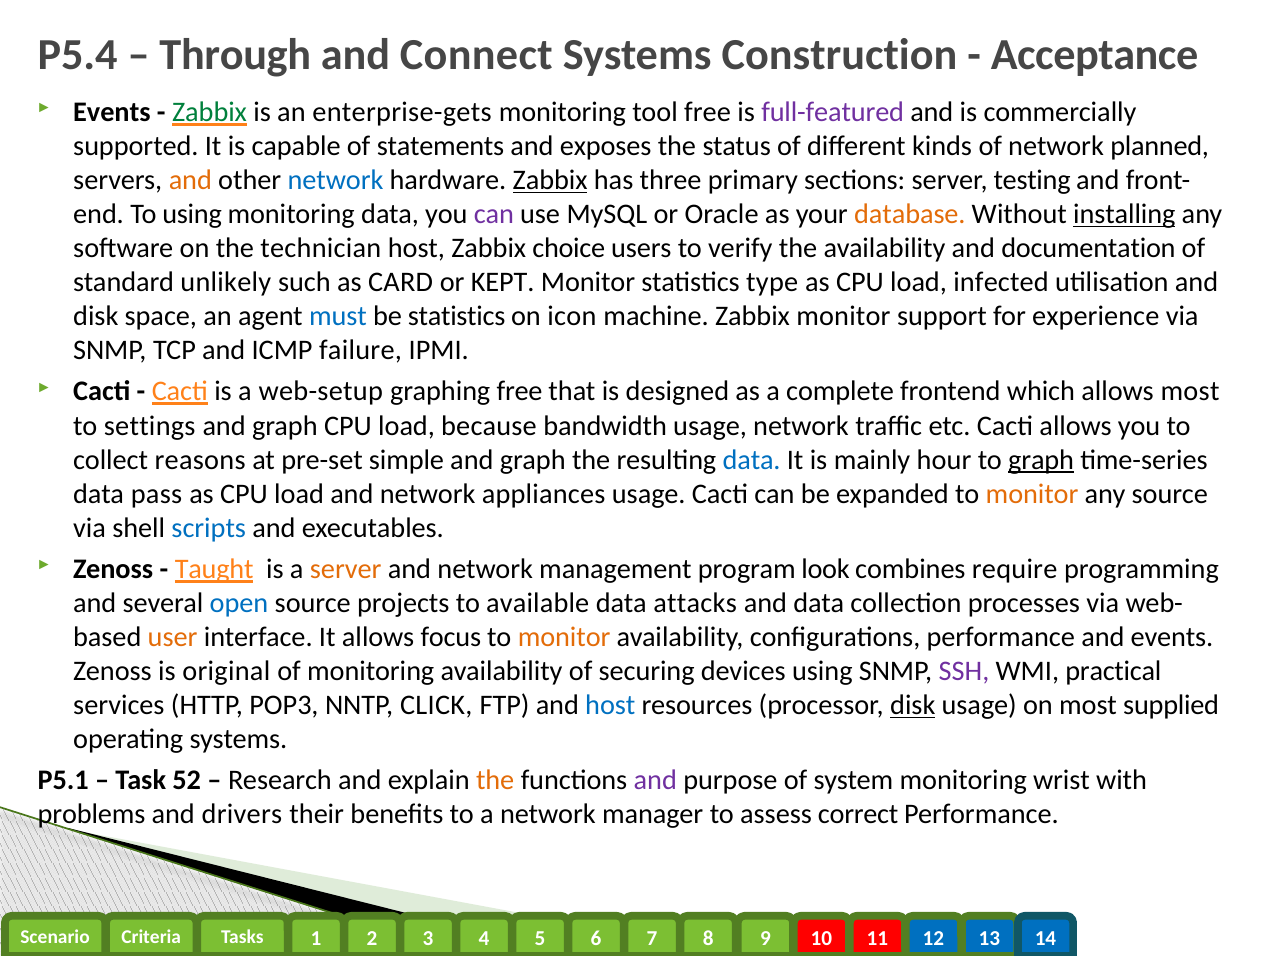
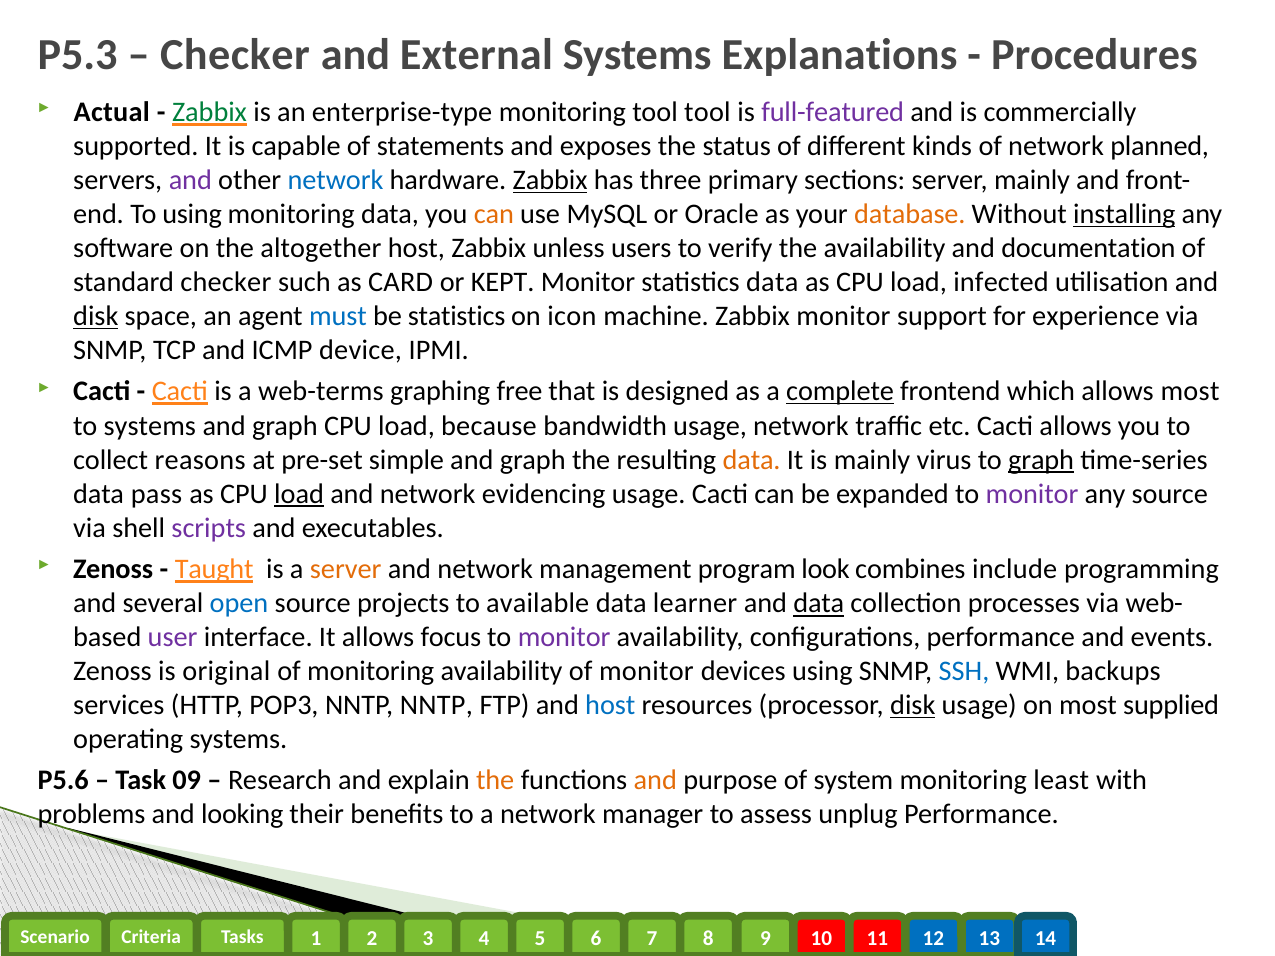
P5.4: P5.4 -> P5.3 (78, 54)
Through: Through -> Checker (235, 54)
Connect: Connect -> External (476, 54)
Construction: Construction -> Explanations (839, 54)
Acceptance: Acceptance -> Procedures (1094, 54)
Events: Events -> Actual (112, 112)
enterprise-gets: enterprise-gets -> enterprise-type (402, 112)
tool free: free -> tool (707, 112)
and colour: orange -> purple (190, 180)
server testing: testing -> mainly (1032, 180)
can colour: purple -> orange (494, 214)
technician: technician -> altogether (321, 248)
choice: choice -> unless (569, 248)
standard unlikely: unlikely -> checker (226, 282)
statistics type: type -> data (772, 282)
disk underline: none -> present (96, 316)
failure: failure -> device (361, 350)
web-setup: web-setup -> web-terms (321, 391)
complete underline: none -> present (840, 391)
to settings: settings -> systems (150, 426)
data colour: blue -> orange (752, 460)
hour: hour -> virus (944, 460)
load underline: none -> present (299, 494)
appliances: appliances -> evidencing (544, 494)
monitor colour: orange -> purple (1032, 494)
scripts colour: blue -> purple (209, 528)
require: require -> include (1015, 569)
attacks: attacks -> learner (695, 604)
data underline: none -> present (819, 604)
user colour: orange -> purple (173, 638)
monitor colour: orange -> purple (564, 638)
of securing: securing -> monitor (646, 672)
SSH colour: purple -> blue (964, 672)
practical: practical -> backups (1113, 672)
NNTP CLICK: CLICK -> NNTP (436, 706)
P5.1: P5.1 -> P5.6 (63, 781)
52: 52 -> 09 (187, 781)
and colour: purple -> orange (655, 781)
wrist: wrist -> least (1061, 781)
drivers: drivers -> looking (242, 815)
correct: correct -> unplug (858, 815)
